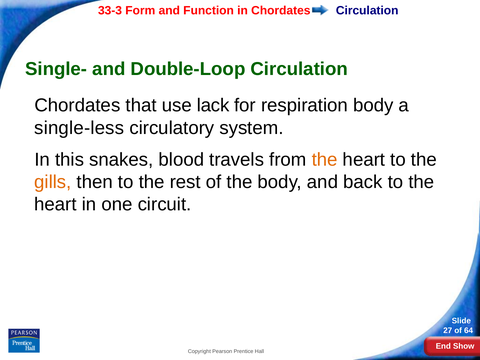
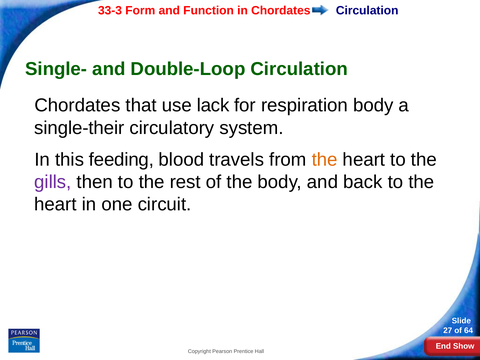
single-less: single-less -> single-their (79, 128)
snakes: snakes -> feeding (121, 160)
gills colour: orange -> purple (53, 182)
